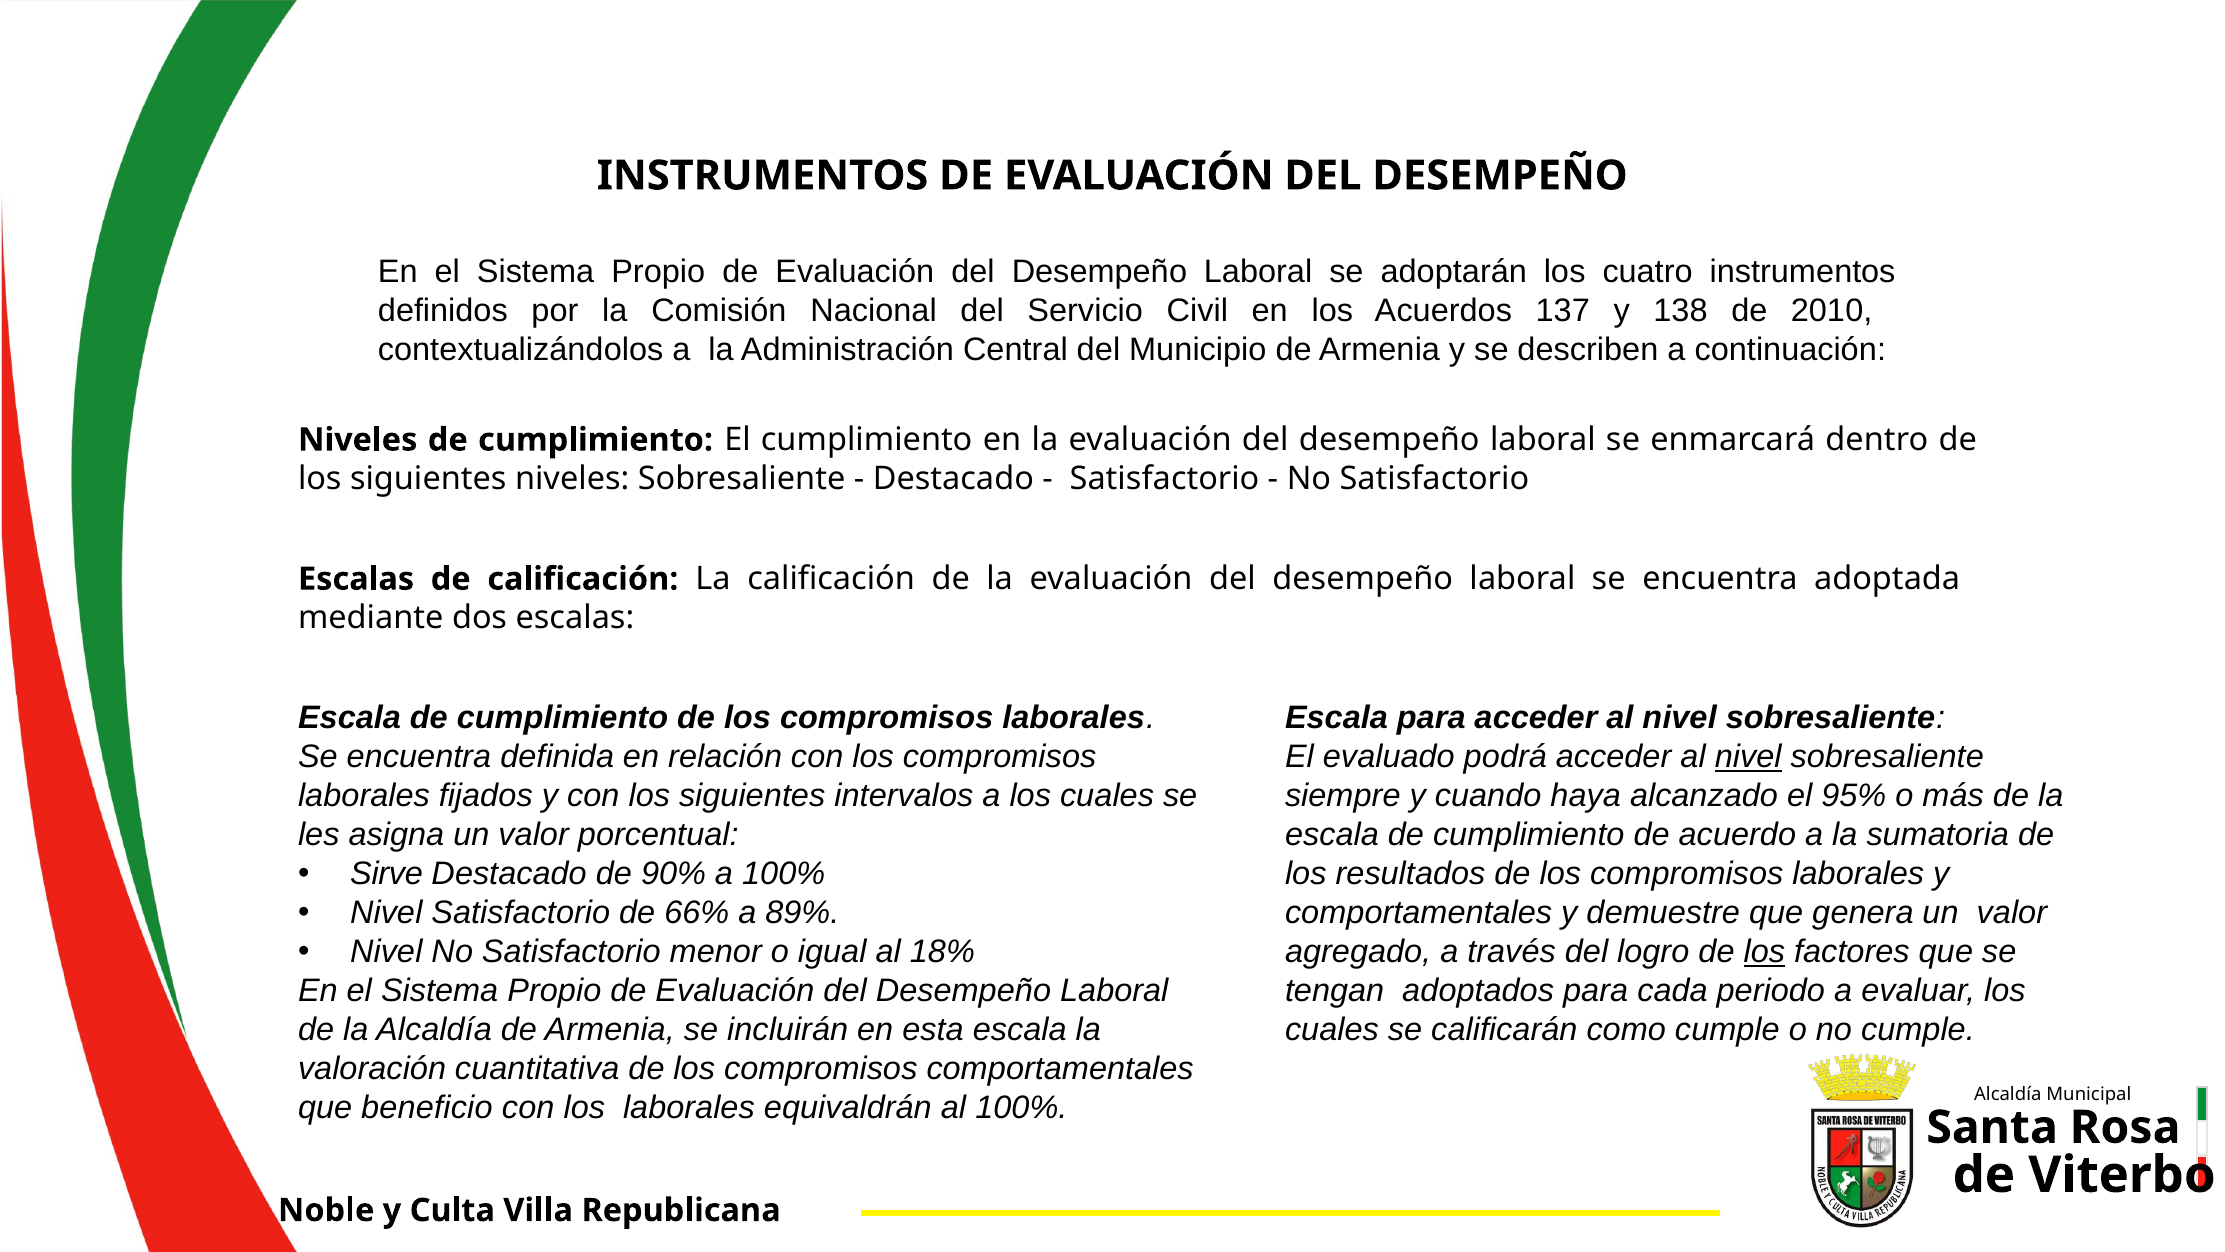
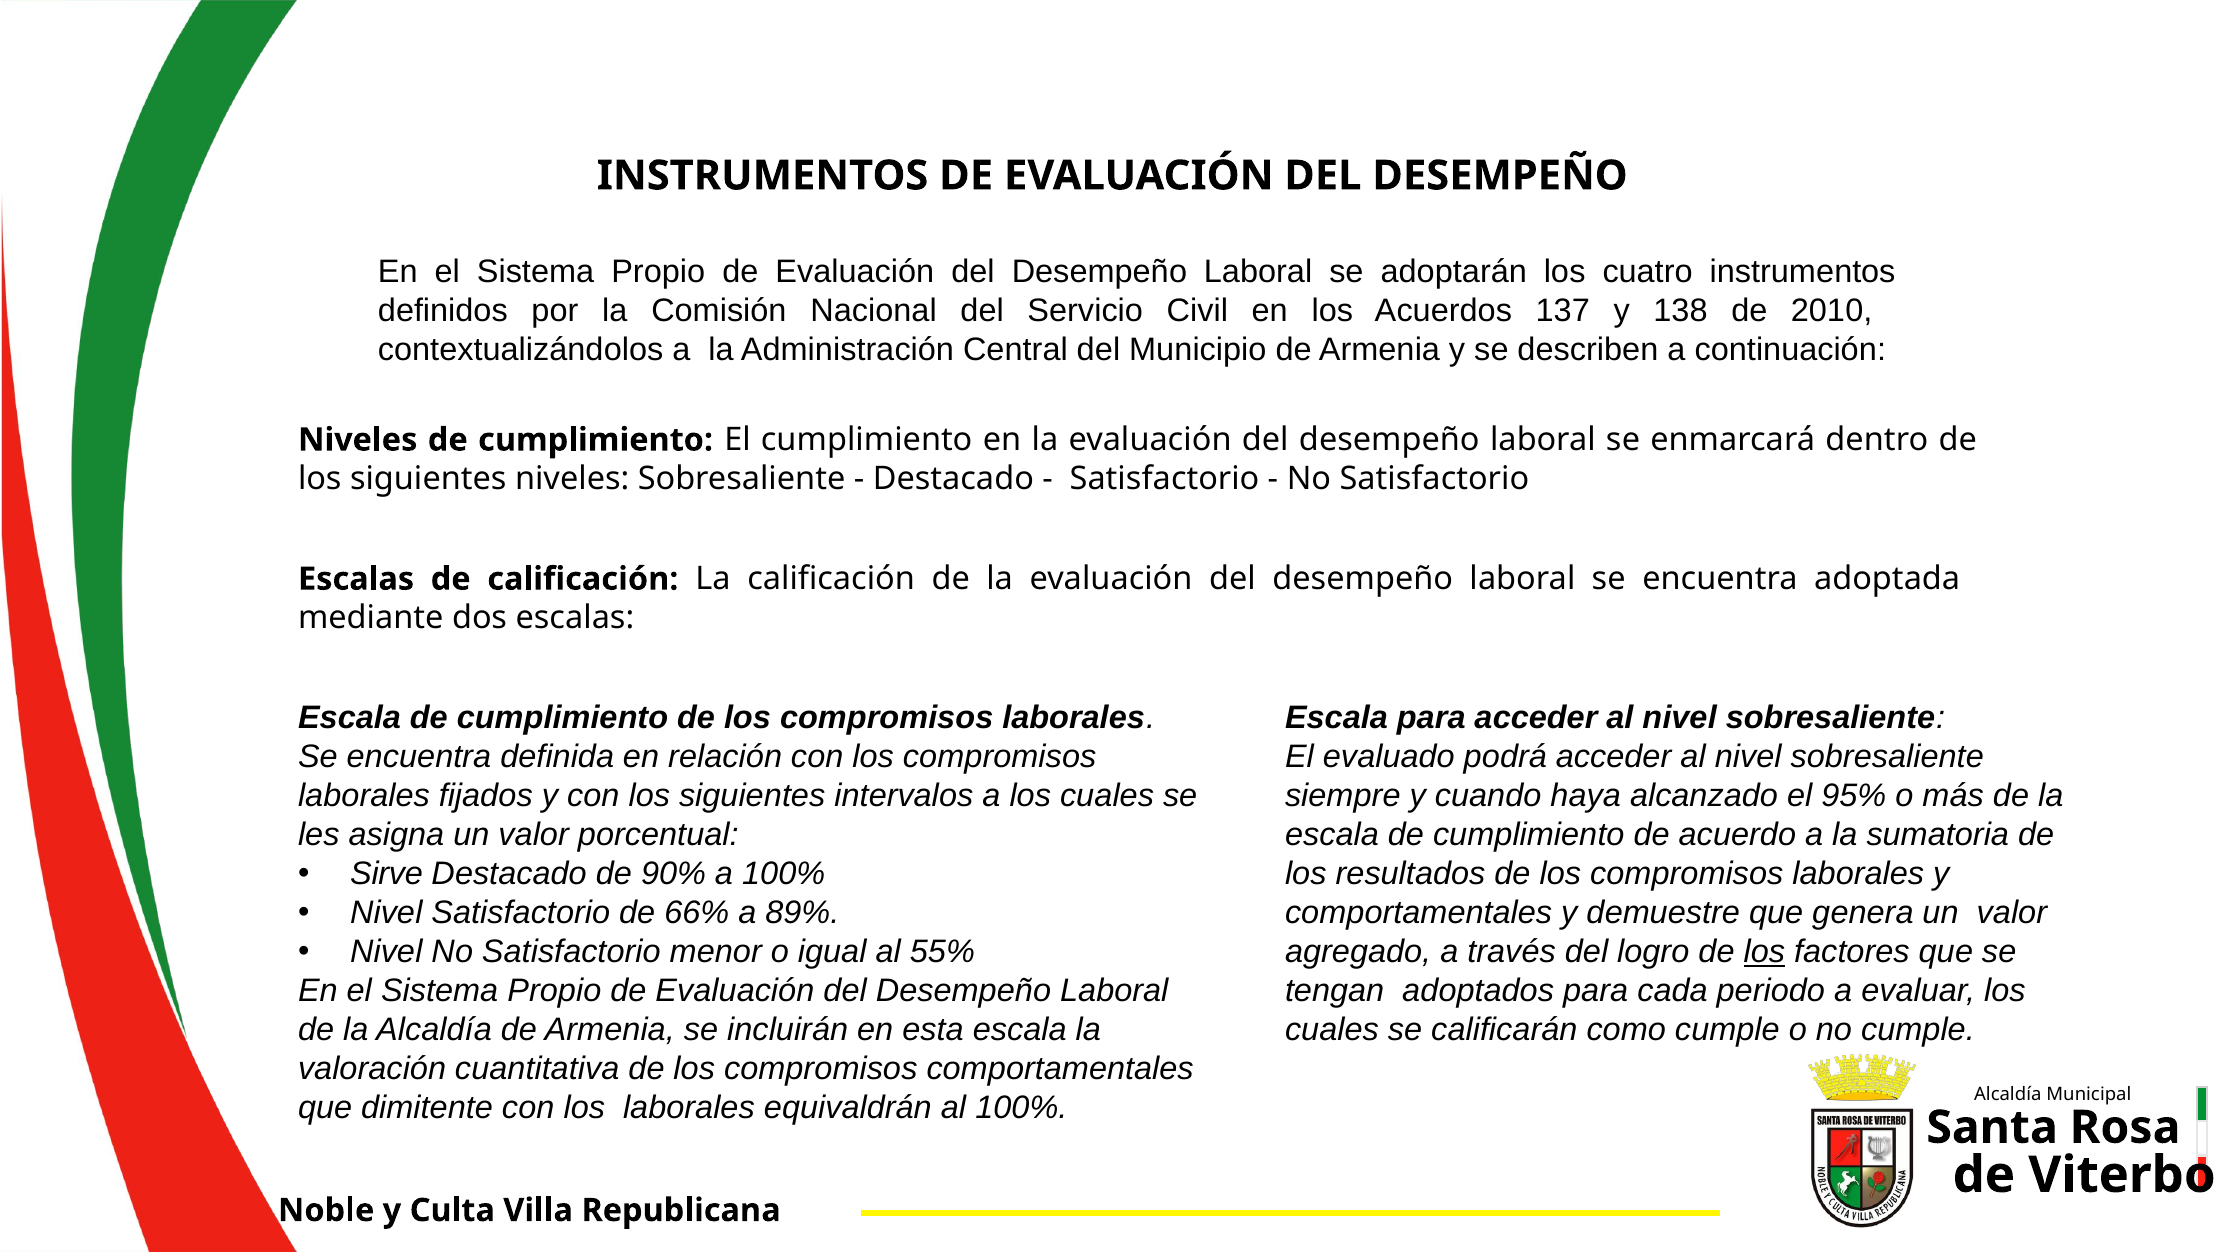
nivel underline: present -> none (1748, 757)
18%: 18% -> 55% (942, 952)
beneficio: beneficio -> dimitente (427, 1108)
